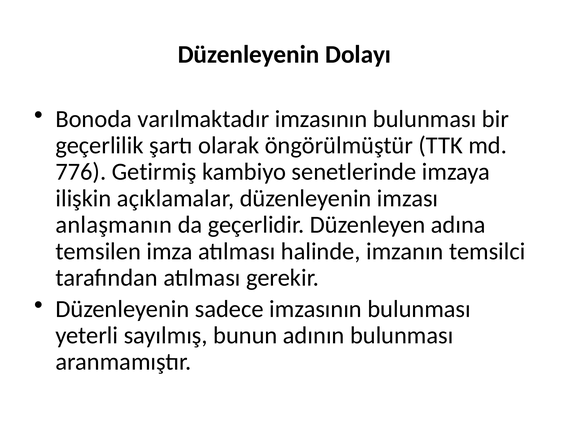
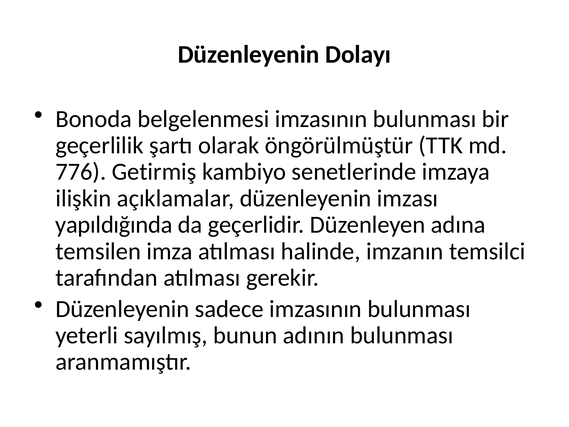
varılmaktadır: varılmaktadır -> belgelenmesi (203, 119)
anlaşmanın: anlaşmanın -> yapıldığında (114, 225)
